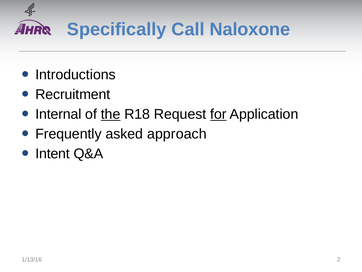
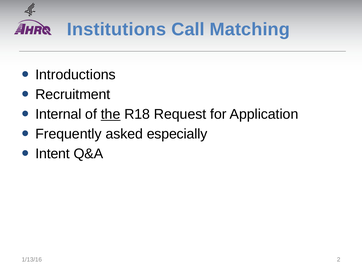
Specifically: Specifically -> Institutions (117, 29)
Naloxone: Naloxone -> Matching (250, 29)
for underline: present -> none (218, 114)
approach: approach -> especially (177, 134)
